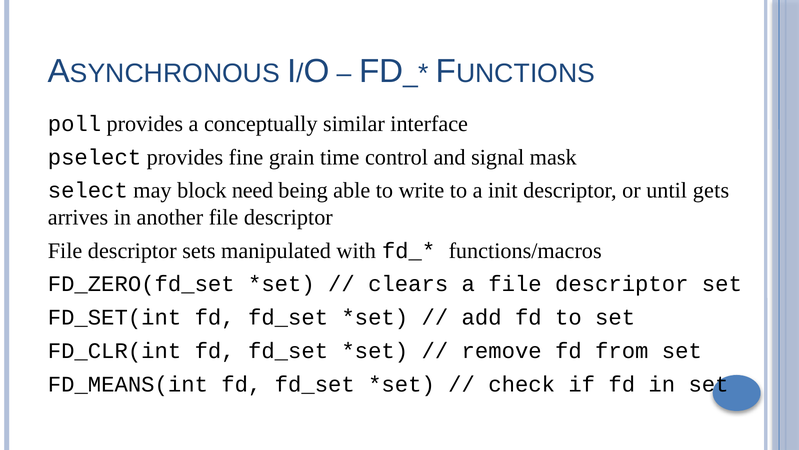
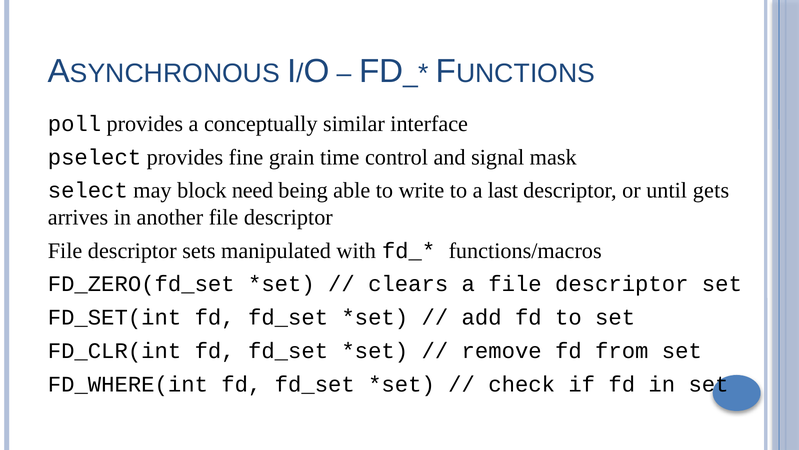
init: init -> last (503, 190)
FD_MEANS(int: FD_MEANS(int -> FD_WHERE(int (128, 384)
